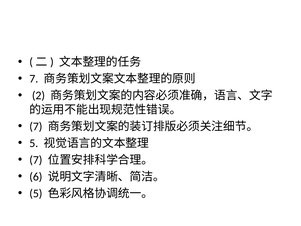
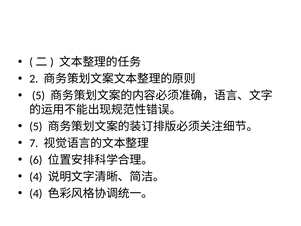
7: 7 -> 2 (34, 79)
2: 2 -> 5 (38, 95)
7: 7 -> 5 (36, 126)
5: 5 -> 7 (34, 143)
7: 7 -> 6 (36, 160)
6: 6 -> 4 (36, 176)
5: 5 -> 4 (36, 193)
